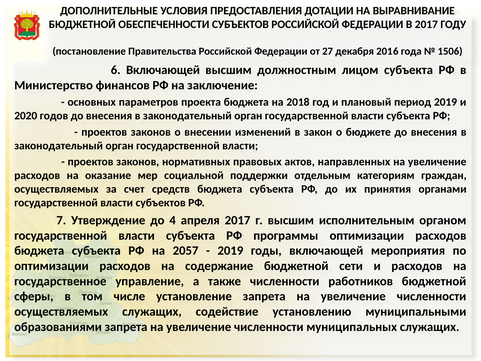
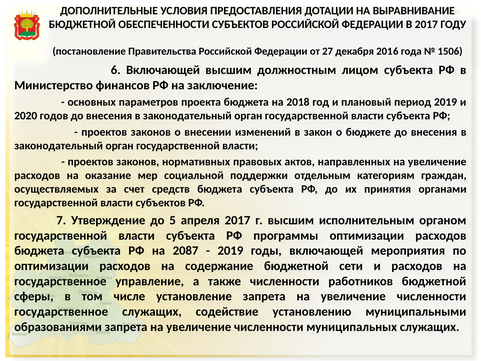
4: 4 -> 5 (173, 220)
2057: 2057 -> 2087 (186, 251)
осуществляемых: осуществляемых -> государственное (61, 311)
